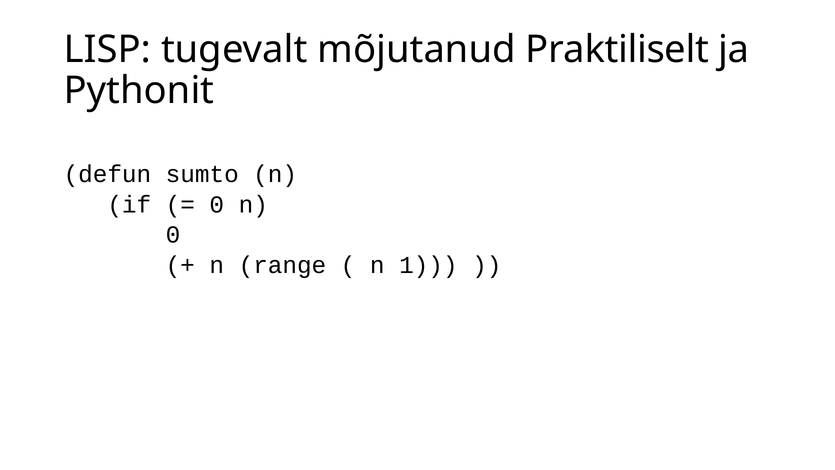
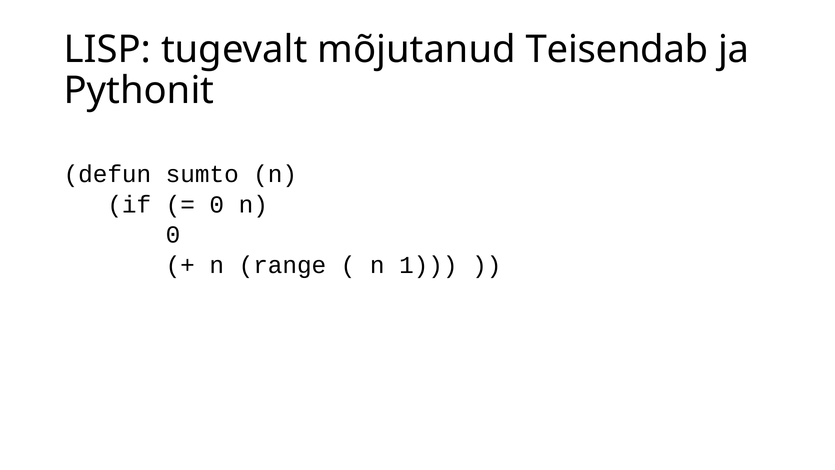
Praktiliselt: Praktiliselt -> Teisendab (617, 49)
